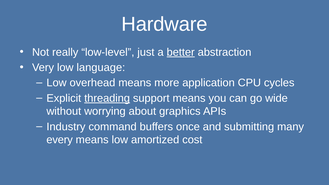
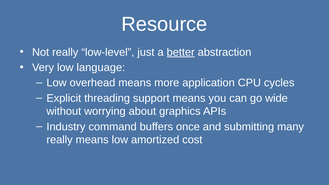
Hardware: Hardware -> Resource (164, 24)
threading underline: present -> none (107, 98)
every: every -> really (60, 140)
